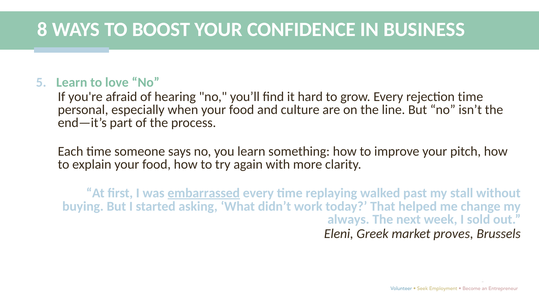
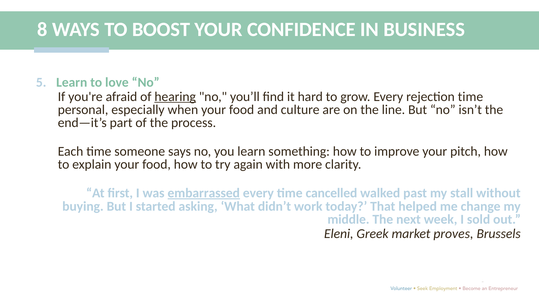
hearing underline: none -> present (175, 97)
replaying: replaying -> cancelled (331, 193)
always: always -> middle (348, 219)
